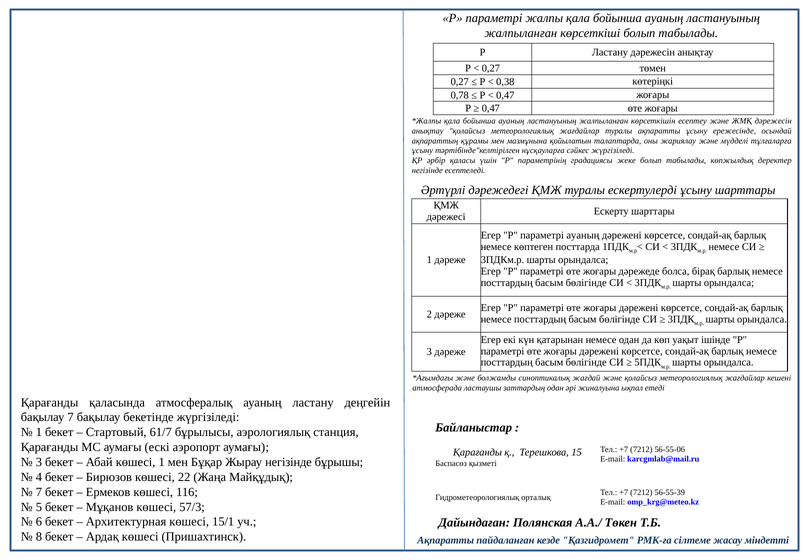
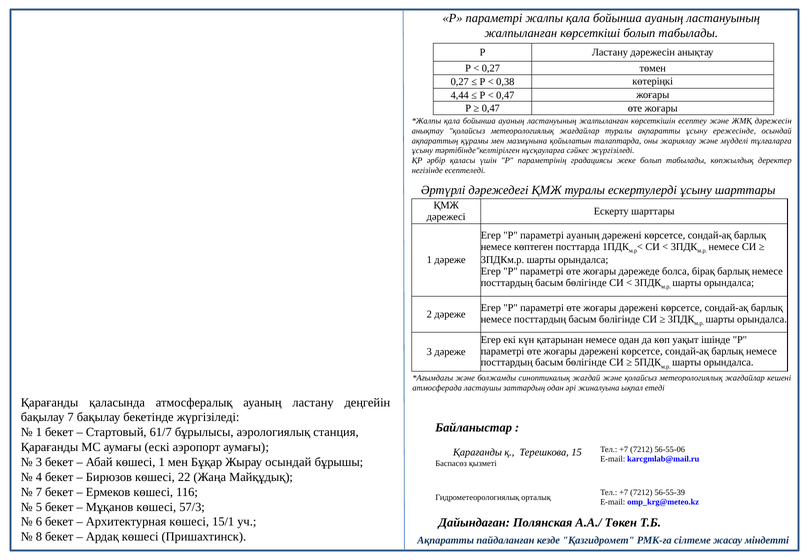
0,78: 0,78 -> 4,44 (460, 95)
Жырау негізінде: негізінде -> осындай (288, 462)
